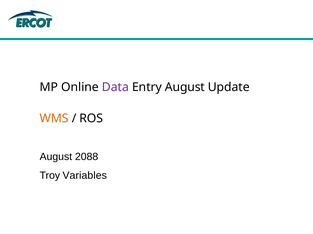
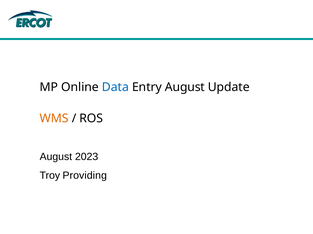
Data colour: purple -> blue (115, 87)
2088: 2088 -> 2023 (87, 157)
Variables: Variables -> Providing (85, 176)
